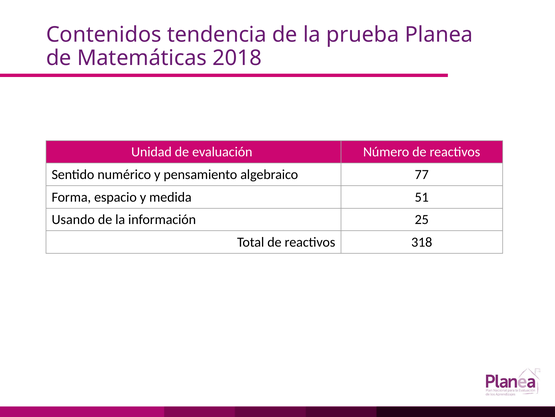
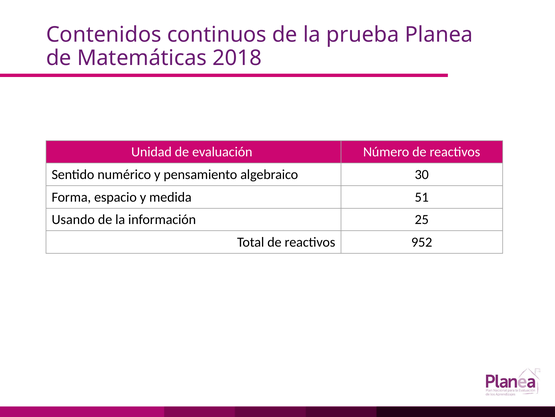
tendencia: tendencia -> continuos (217, 35)
77: 77 -> 30 (422, 174)
318: 318 -> 952 (422, 242)
